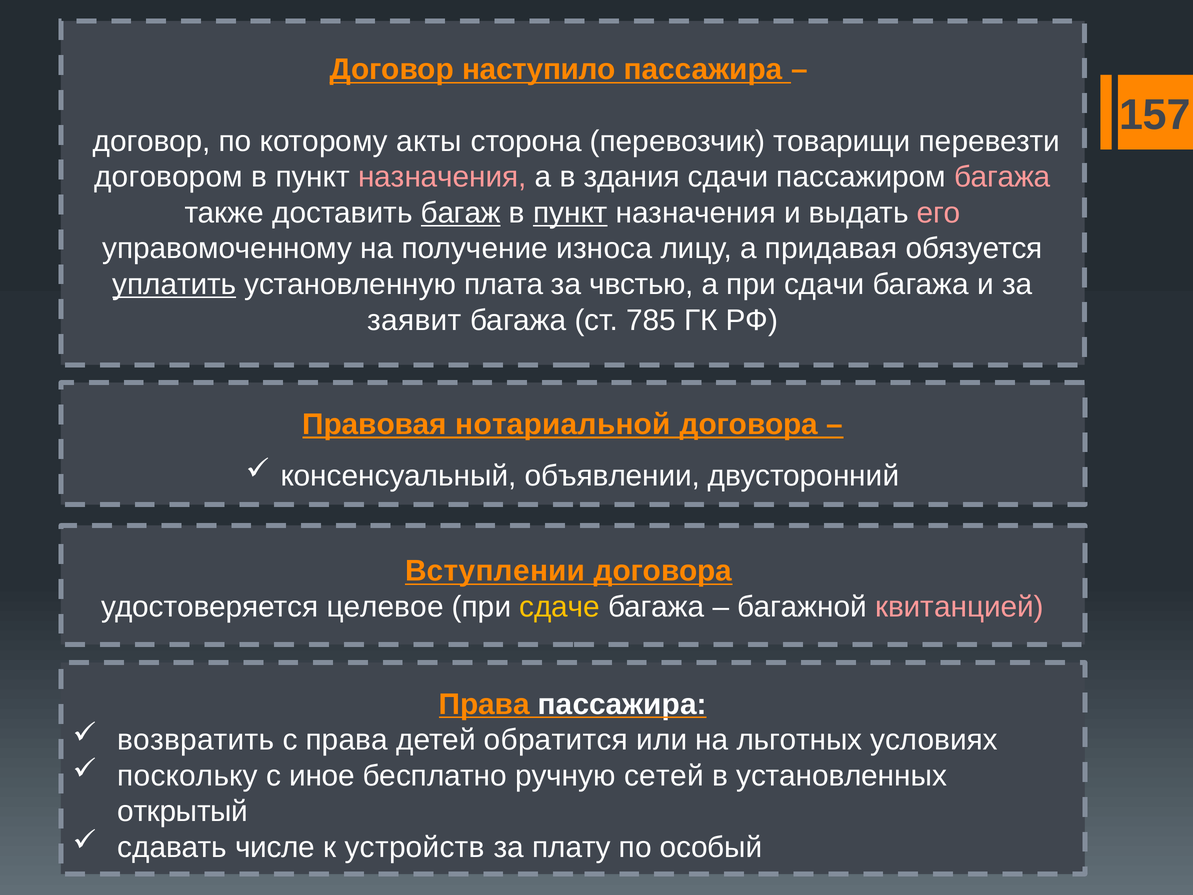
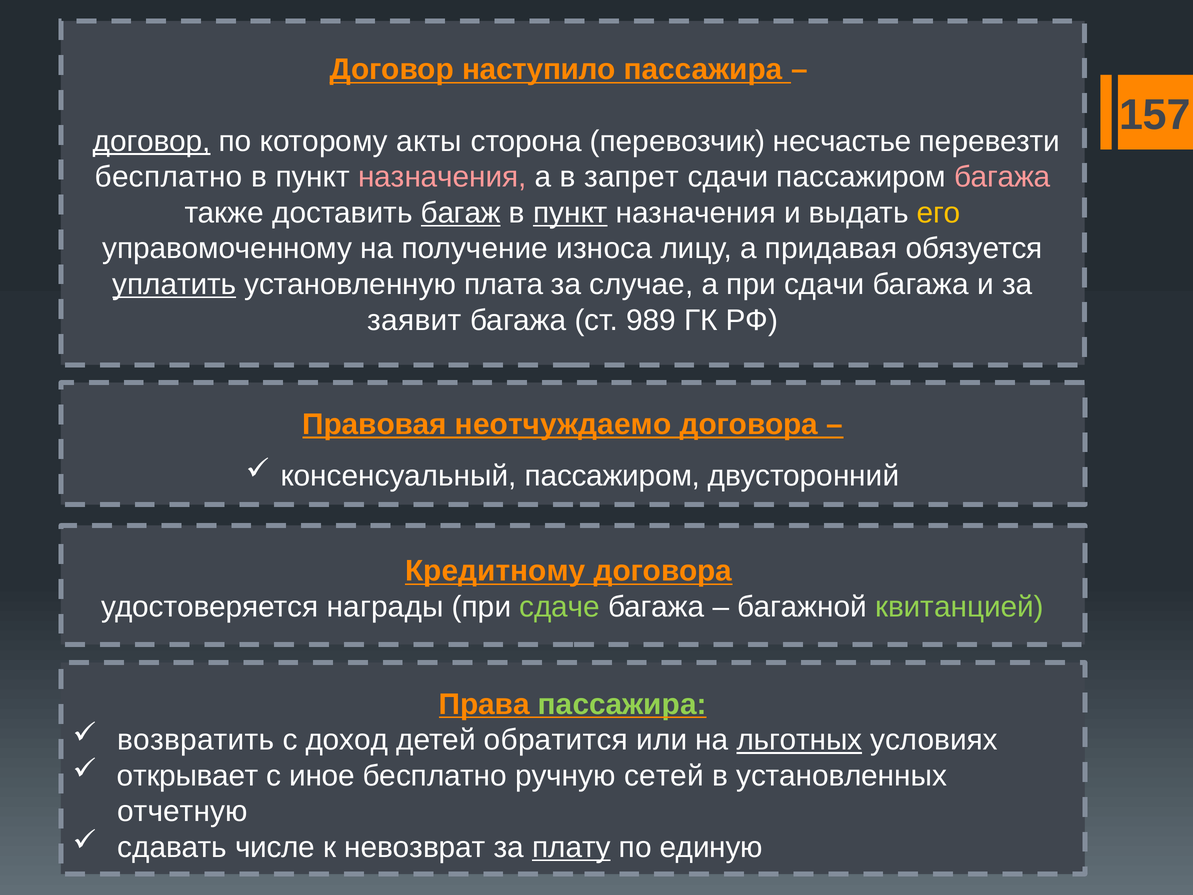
договор underline: none -> present (152, 141)
товарищи: товарищи -> несчастье (842, 141)
договором: договором -> бесплатно (169, 177)
здания: здания -> запрет (632, 177)
его colour: pink -> yellow (939, 213)
чвстью: чвстью -> случае (641, 284)
785: 785 -> 989 (651, 320)
нотариальной: нотариальной -> неотчуждаемо (563, 424)
консенсуальный объявлении: объявлении -> пассажиром (612, 476)
Вступлении: Вступлении -> Кредитному (495, 571)
целевое: целевое -> награды (385, 607)
сдаче colour: yellow -> light green (560, 607)
квитанцией colour: pink -> light green (959, 607)
пассажира colour: white -> light green (622, 704)
с права: права -> доход (347, 740)
льготных underline: none -> present (800, 740)
поскольку: поскольку -> открывает (188, 776)
открытый: открытый -> отчетную (182, 811)
устройств: устройств -> невозврат (415, 847)
плату underline: none -> present (571, 847)
особый: особый -> единую (711, 847)
